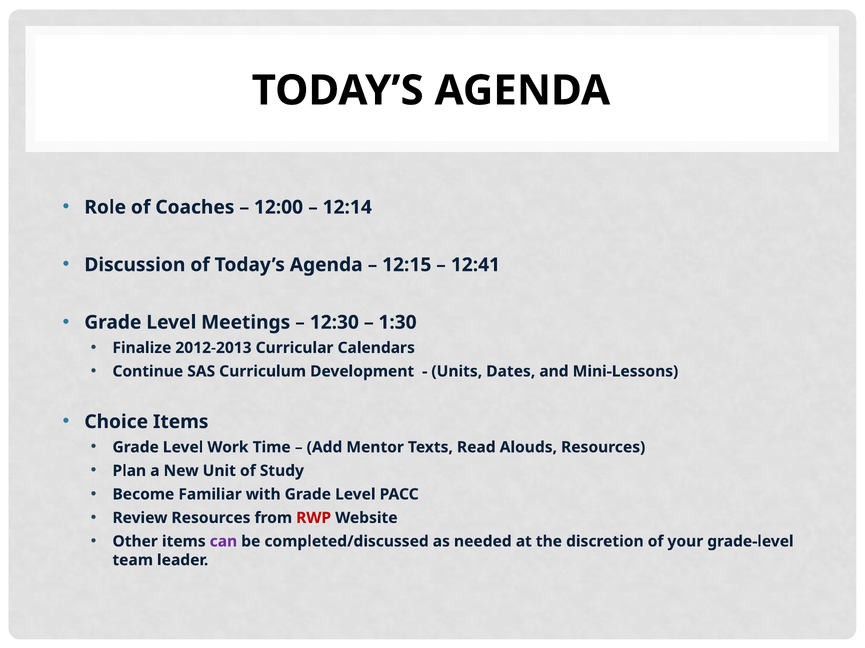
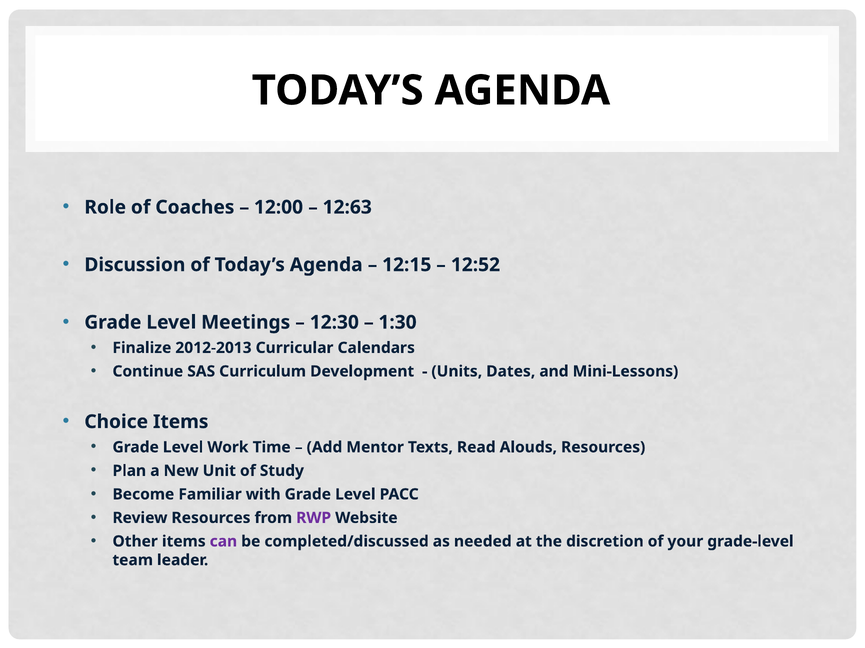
12:14: 12:14 -> 12:63 (347, 207)
12:41: 12:41 -> 12:52 (475, 265)
RWP colour: red -> purple (314, 518)
